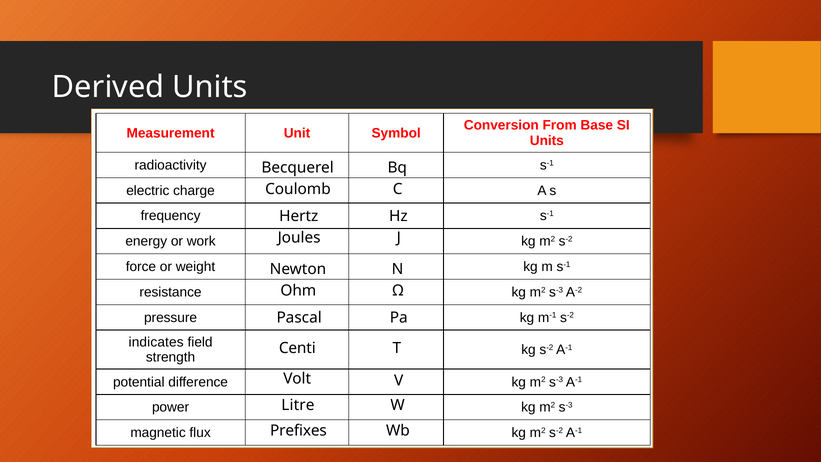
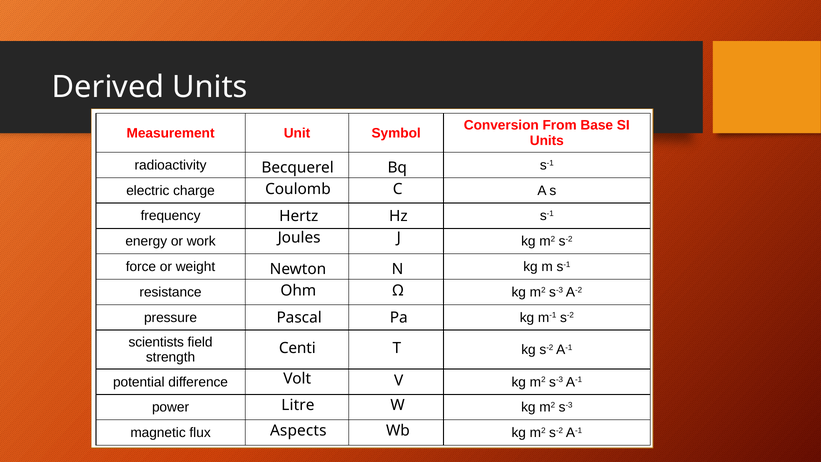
indicates: indicates -> scientists (156, 342)
Prefixes: Prefixes -> Aspects (298, 431)
